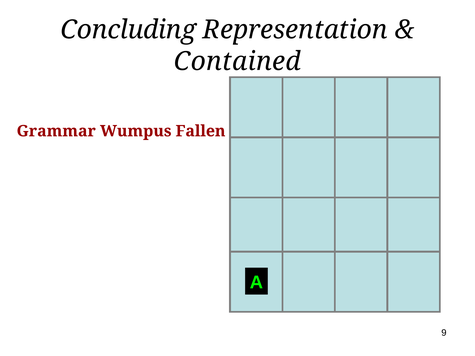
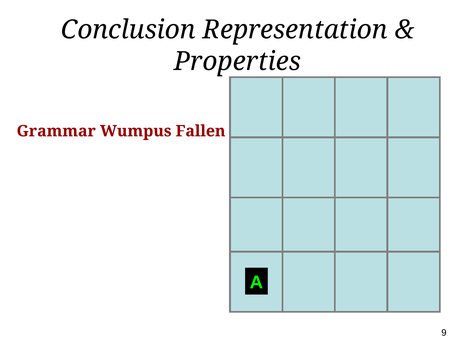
Concluding: Concluding -> Conclusion (128, 30)
Contained: Contained -> Properties (237, 62)
